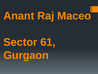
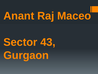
61: 61 -> 43 (48, 42)
